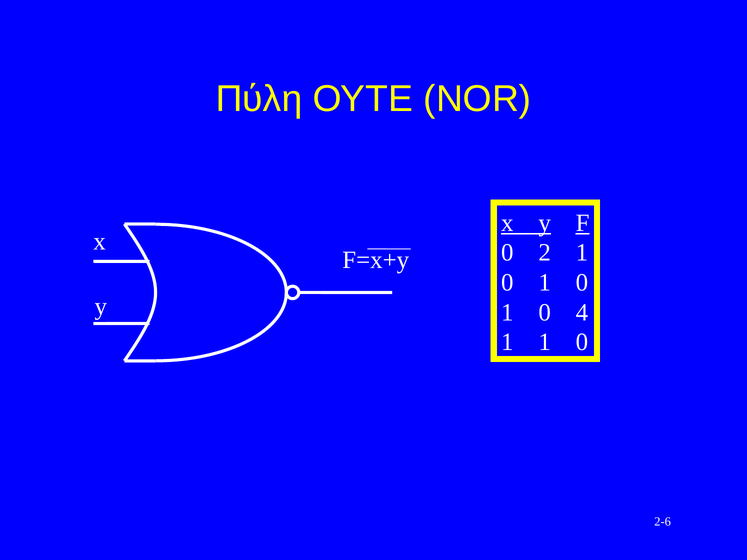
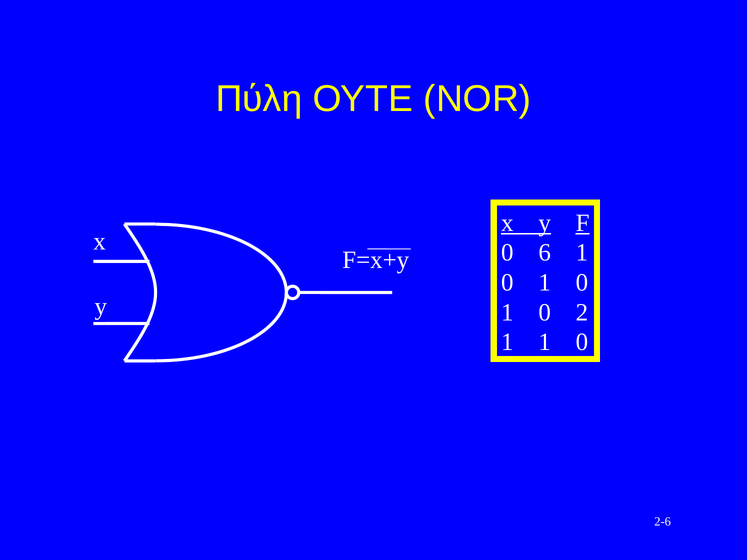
2: 2 -> 6 (545, 253)
4: 4 -> 2 (582, 313)
